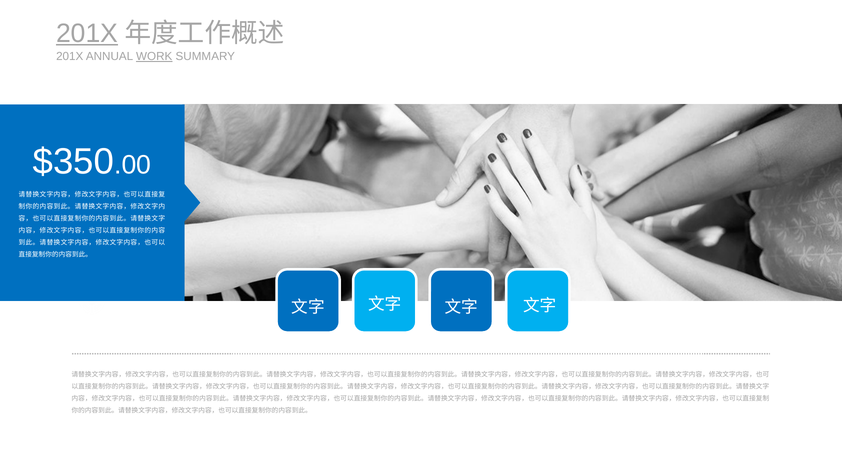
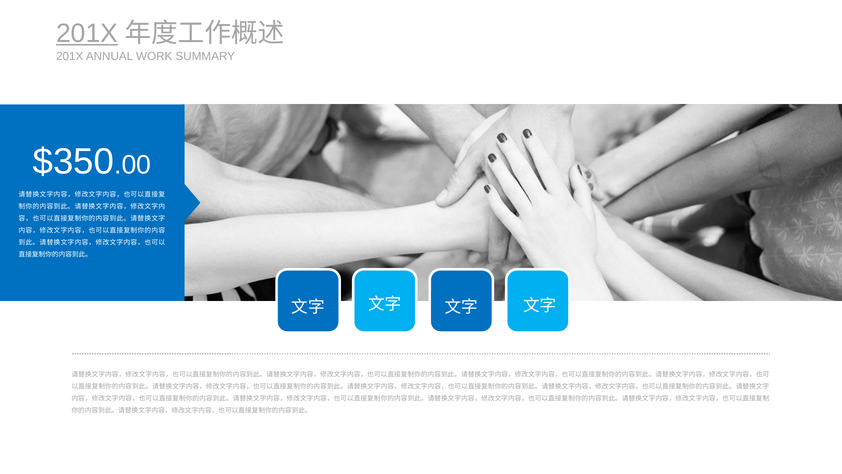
WORK underline: present -> none (154, 57)
